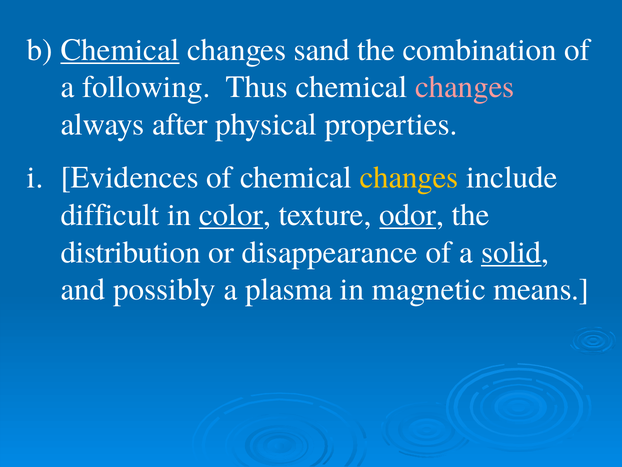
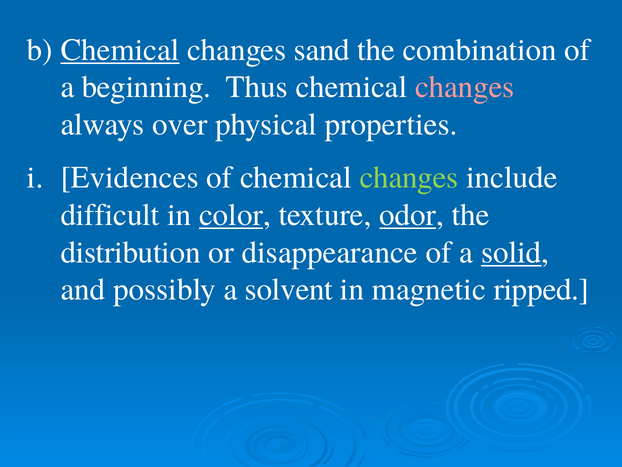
following: following -> beginning (146, 87)
after: after -> over (180, 124)
changes colour: yellow -> light green (409, 177)
plasma: plasma -> solvent (289, 289)
means: means -> ripped (541, 289)
